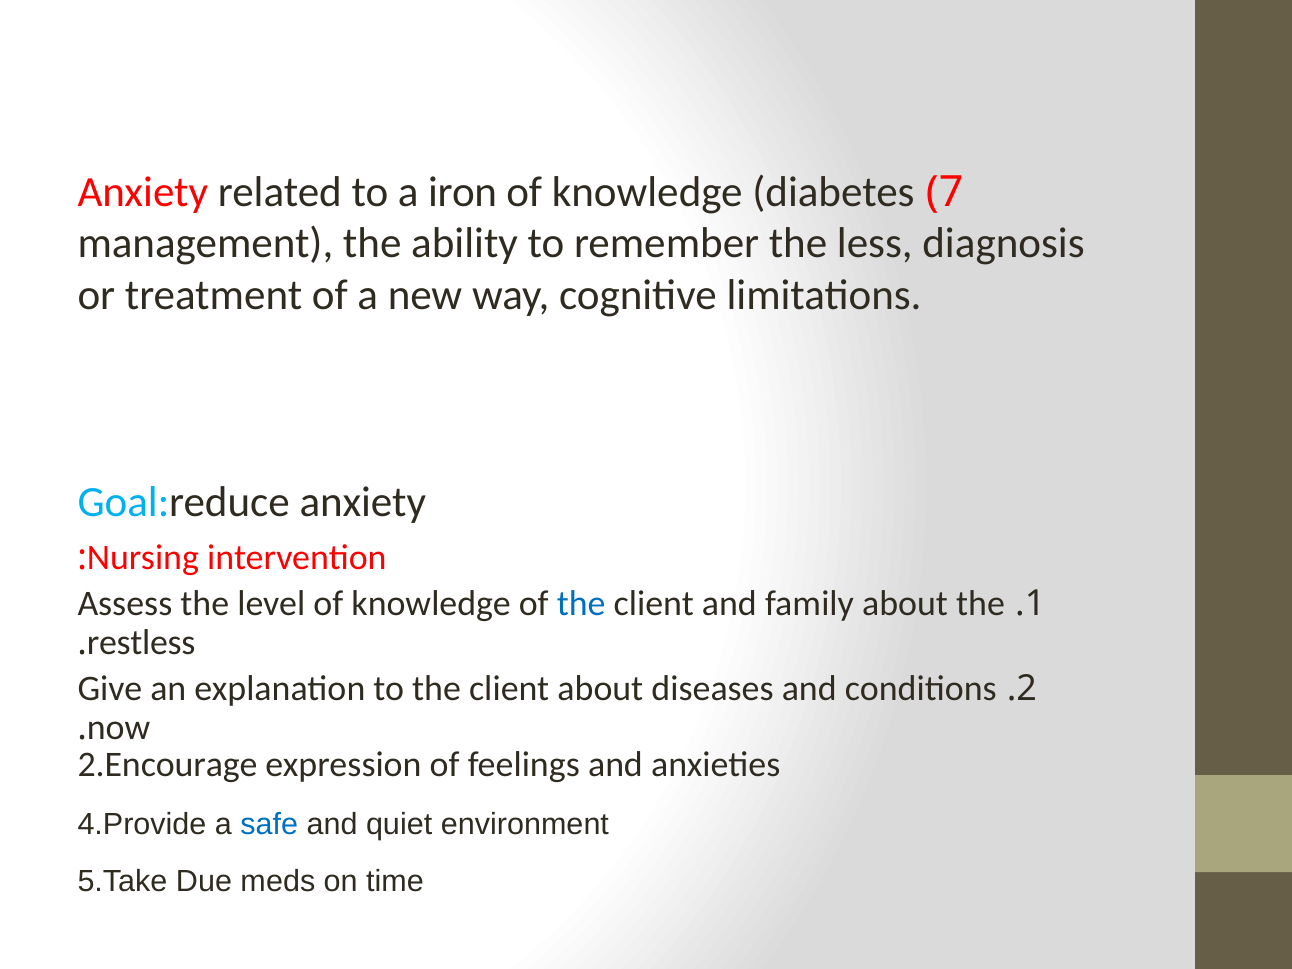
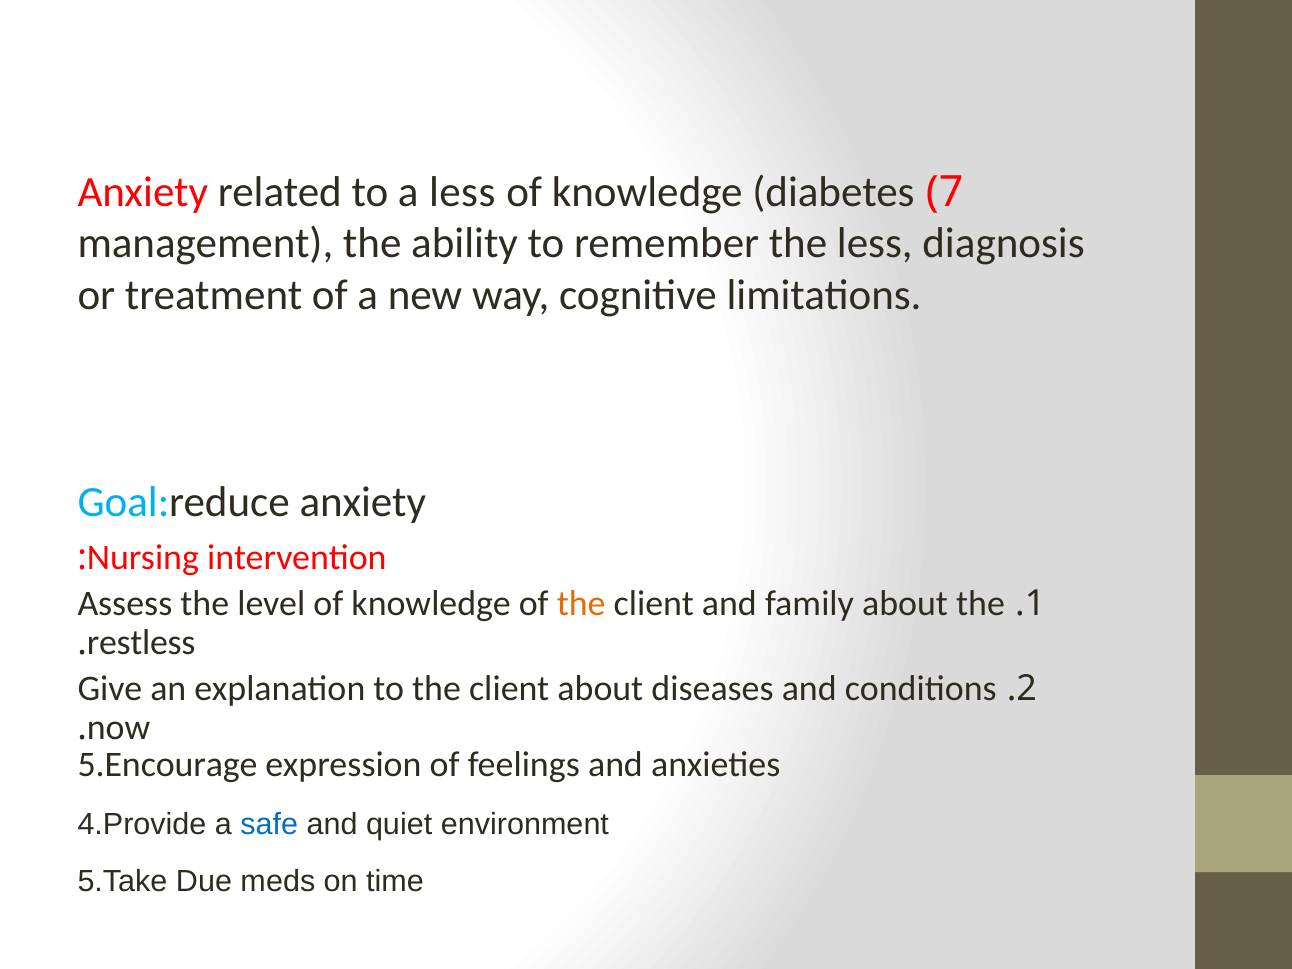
a iron: iron -> less (462, 192)
the colour: blue -> orange (581, 604)
2.Encourage: 2.Encourage -> 5.Encourage (168, 765)
